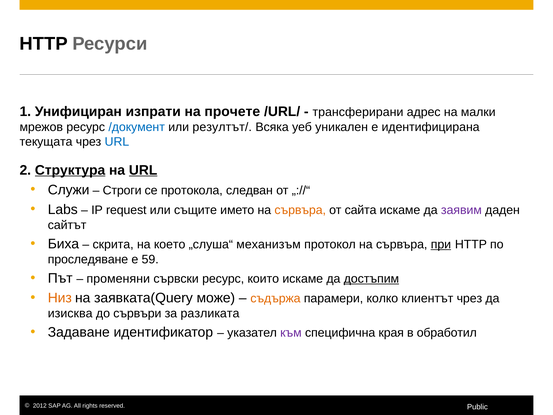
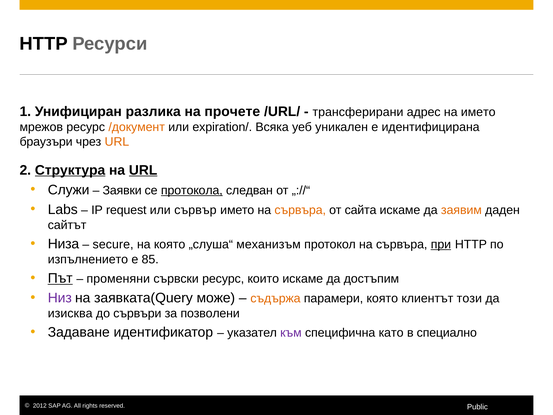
изпрати: изпрати -> разлика (153, 112)
на малки: малки -> името (478, 112)
/документ colour: blue -> orange (137, 127)
резултът/: резултът/ -> expiration/ (222, 127)
текущата: текущата -> браузъри (46, 142)
URL colour: blue -> orange (117, 142)
Строги: Строги -> Заявки (122, 190)
протокола underline: none -> present (192, 190)
същите: същите -> сървър (195, 210)
заявим colour: purple -> orange (461, 210)
Биха: Биха -> Низа (63, 244)
скрита: скрита -> secure (113, 244)
на което: което -> която (170, 244)
проследяване: проследяване -> изпълнението (88, 259)
59: 59 -> 85 (150, 259)
Път underline: none -> present (60, 278)
достъпим underline: present -> none (371, 279)
Низ colour: orange -> purple (60, 298)
парамери колко: колко -> която (382, 298)
клиентът чрез: чрез -> този (469, 298)
разликата: разликата -> позволени (210, 313)
края: края -> като (391, 333)
обработил: обработил -> специално (447, 333)
